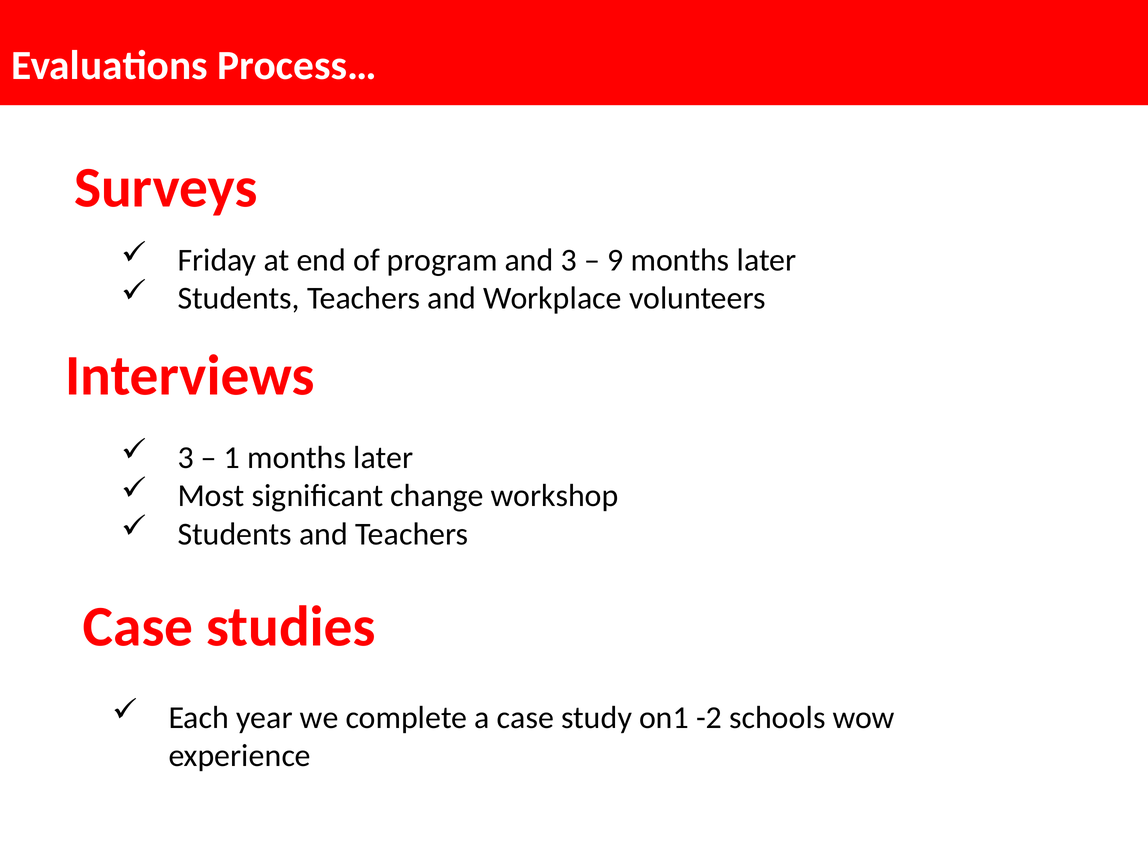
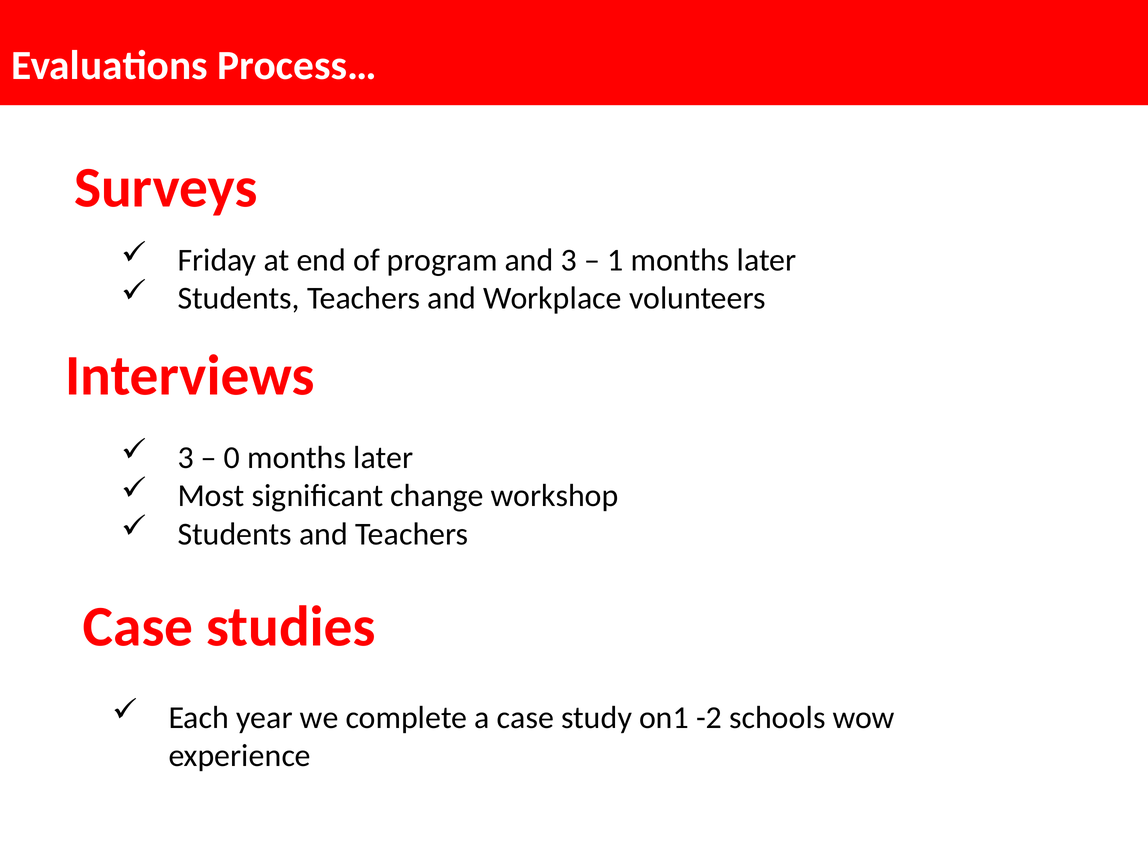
9: 9 -> 1 (615, 260)
1: 1 -> 0 (232, 458)
